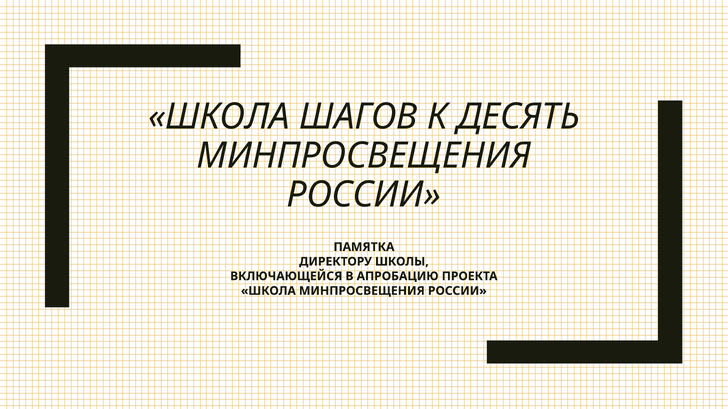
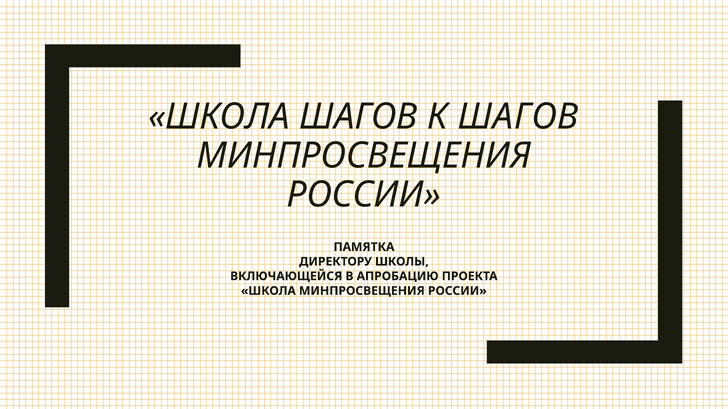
К ДЕСЯТЬ: ДЕСЯТЬ -> ШАГОВ (518, 117)
